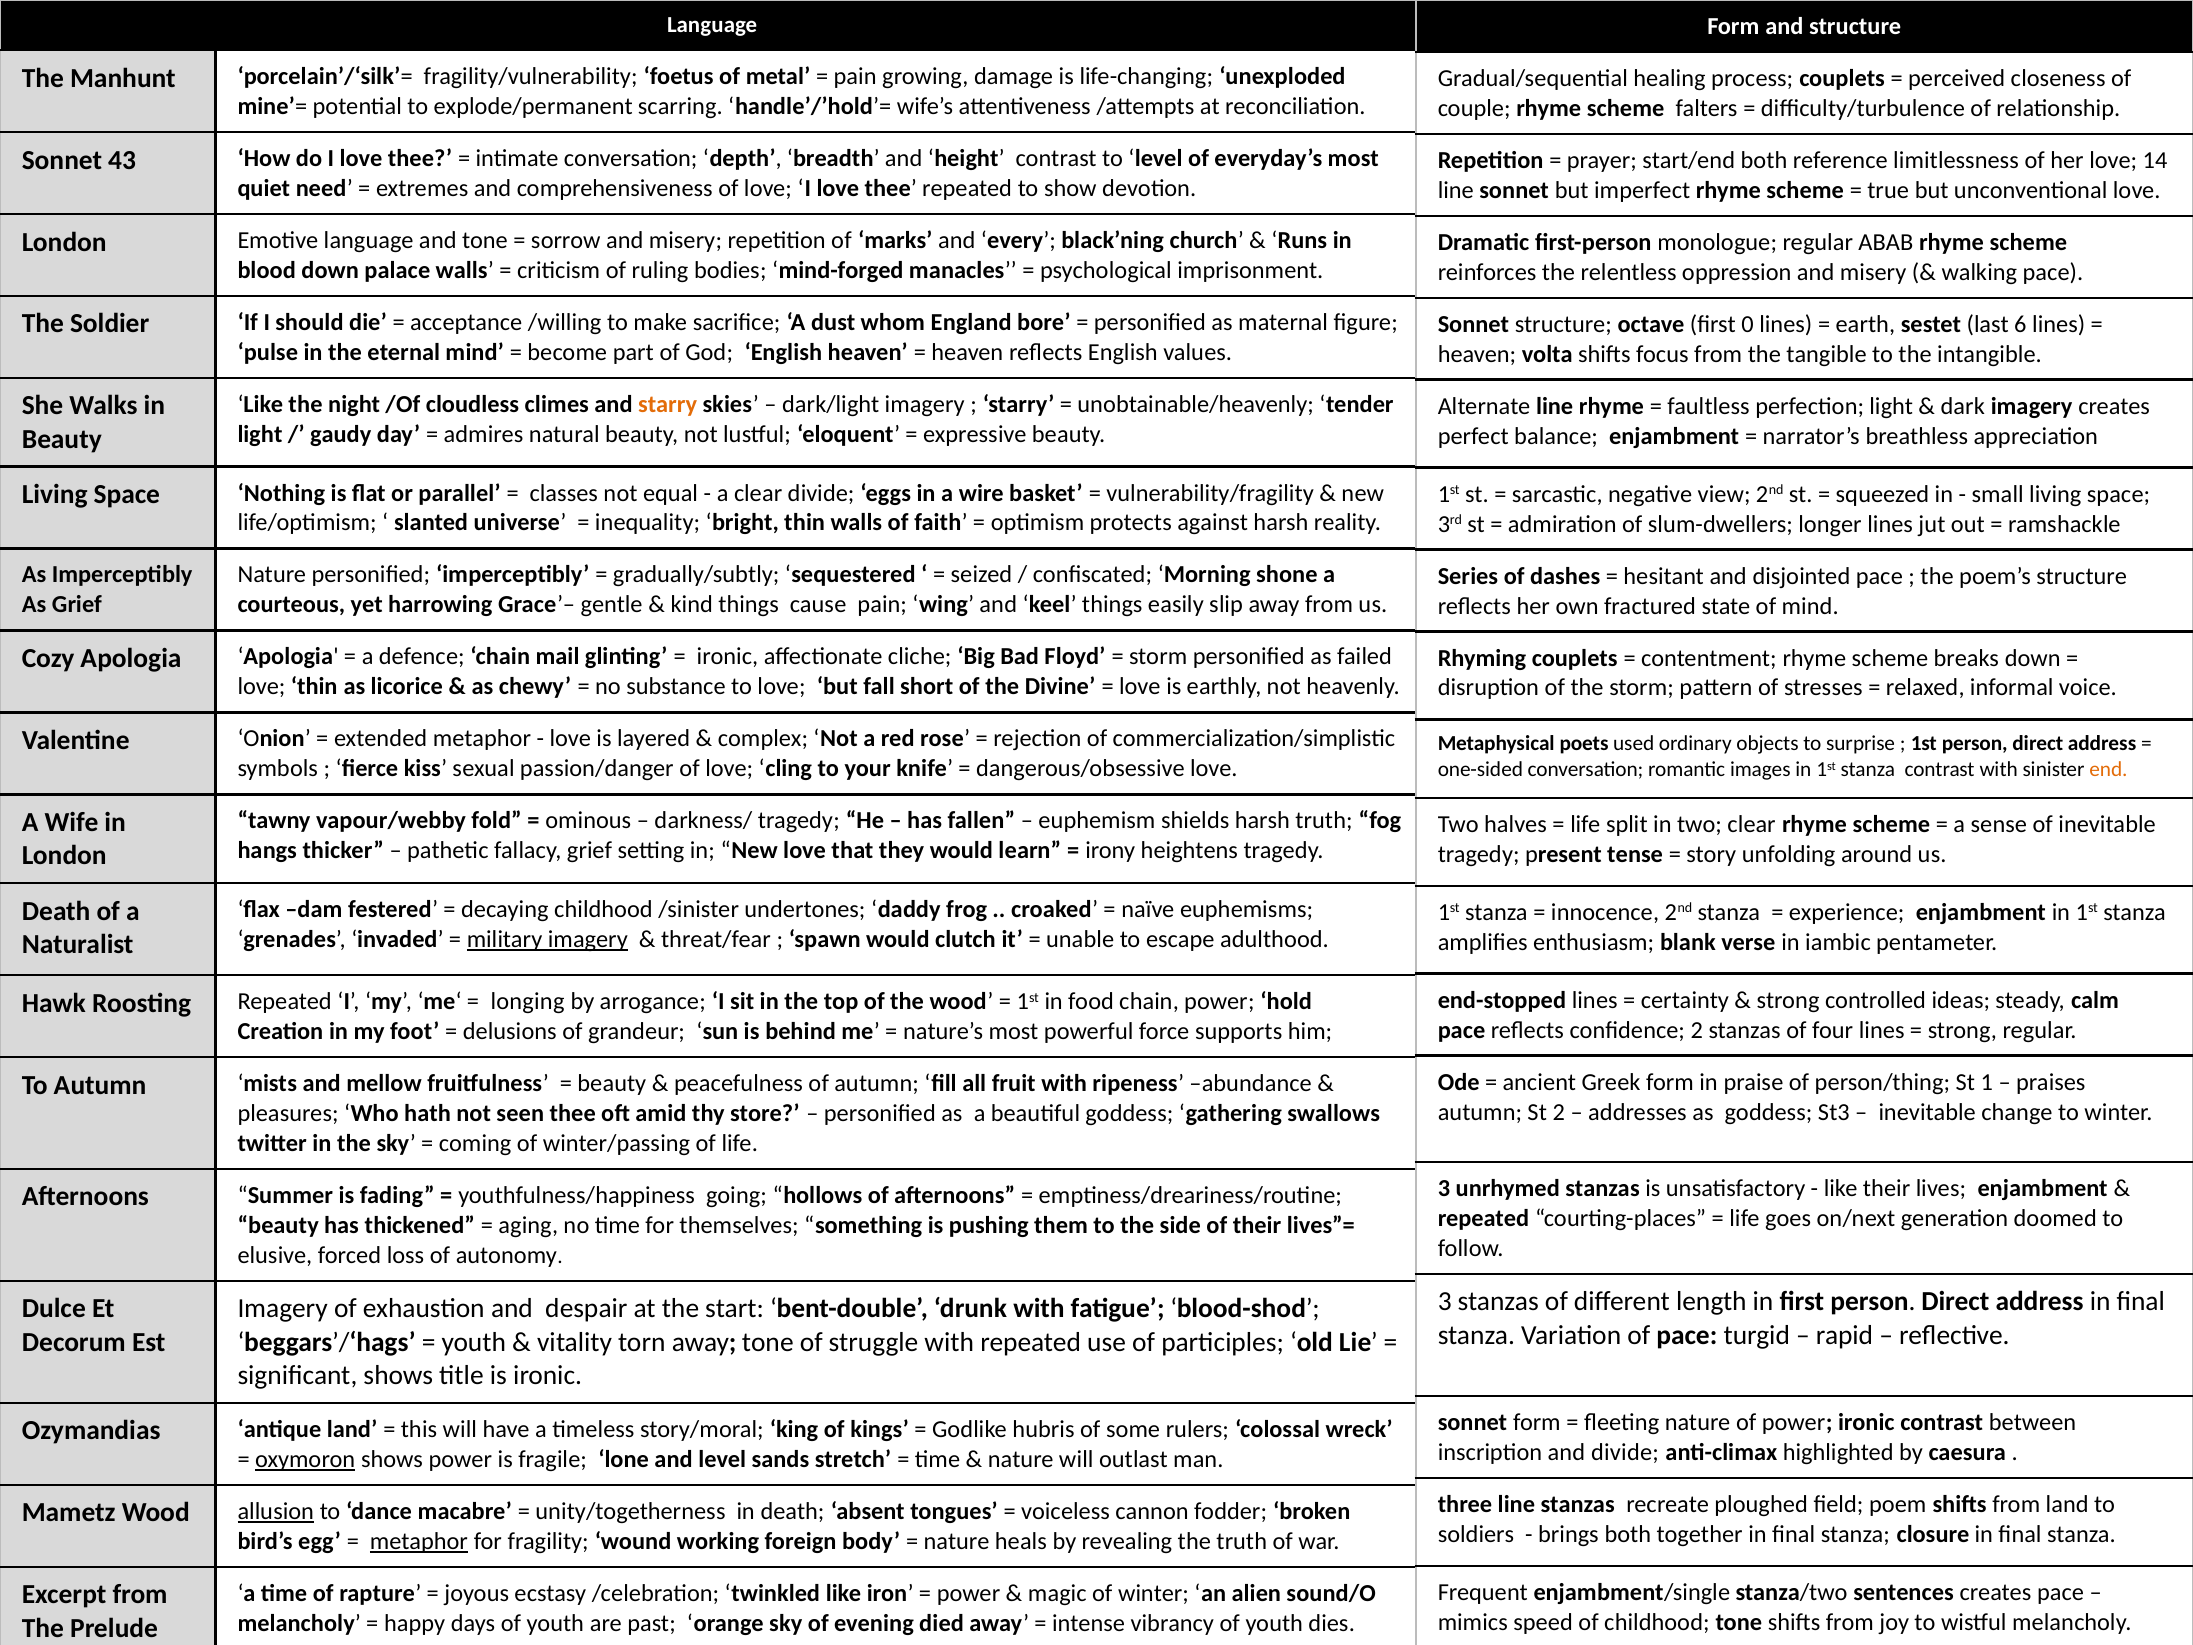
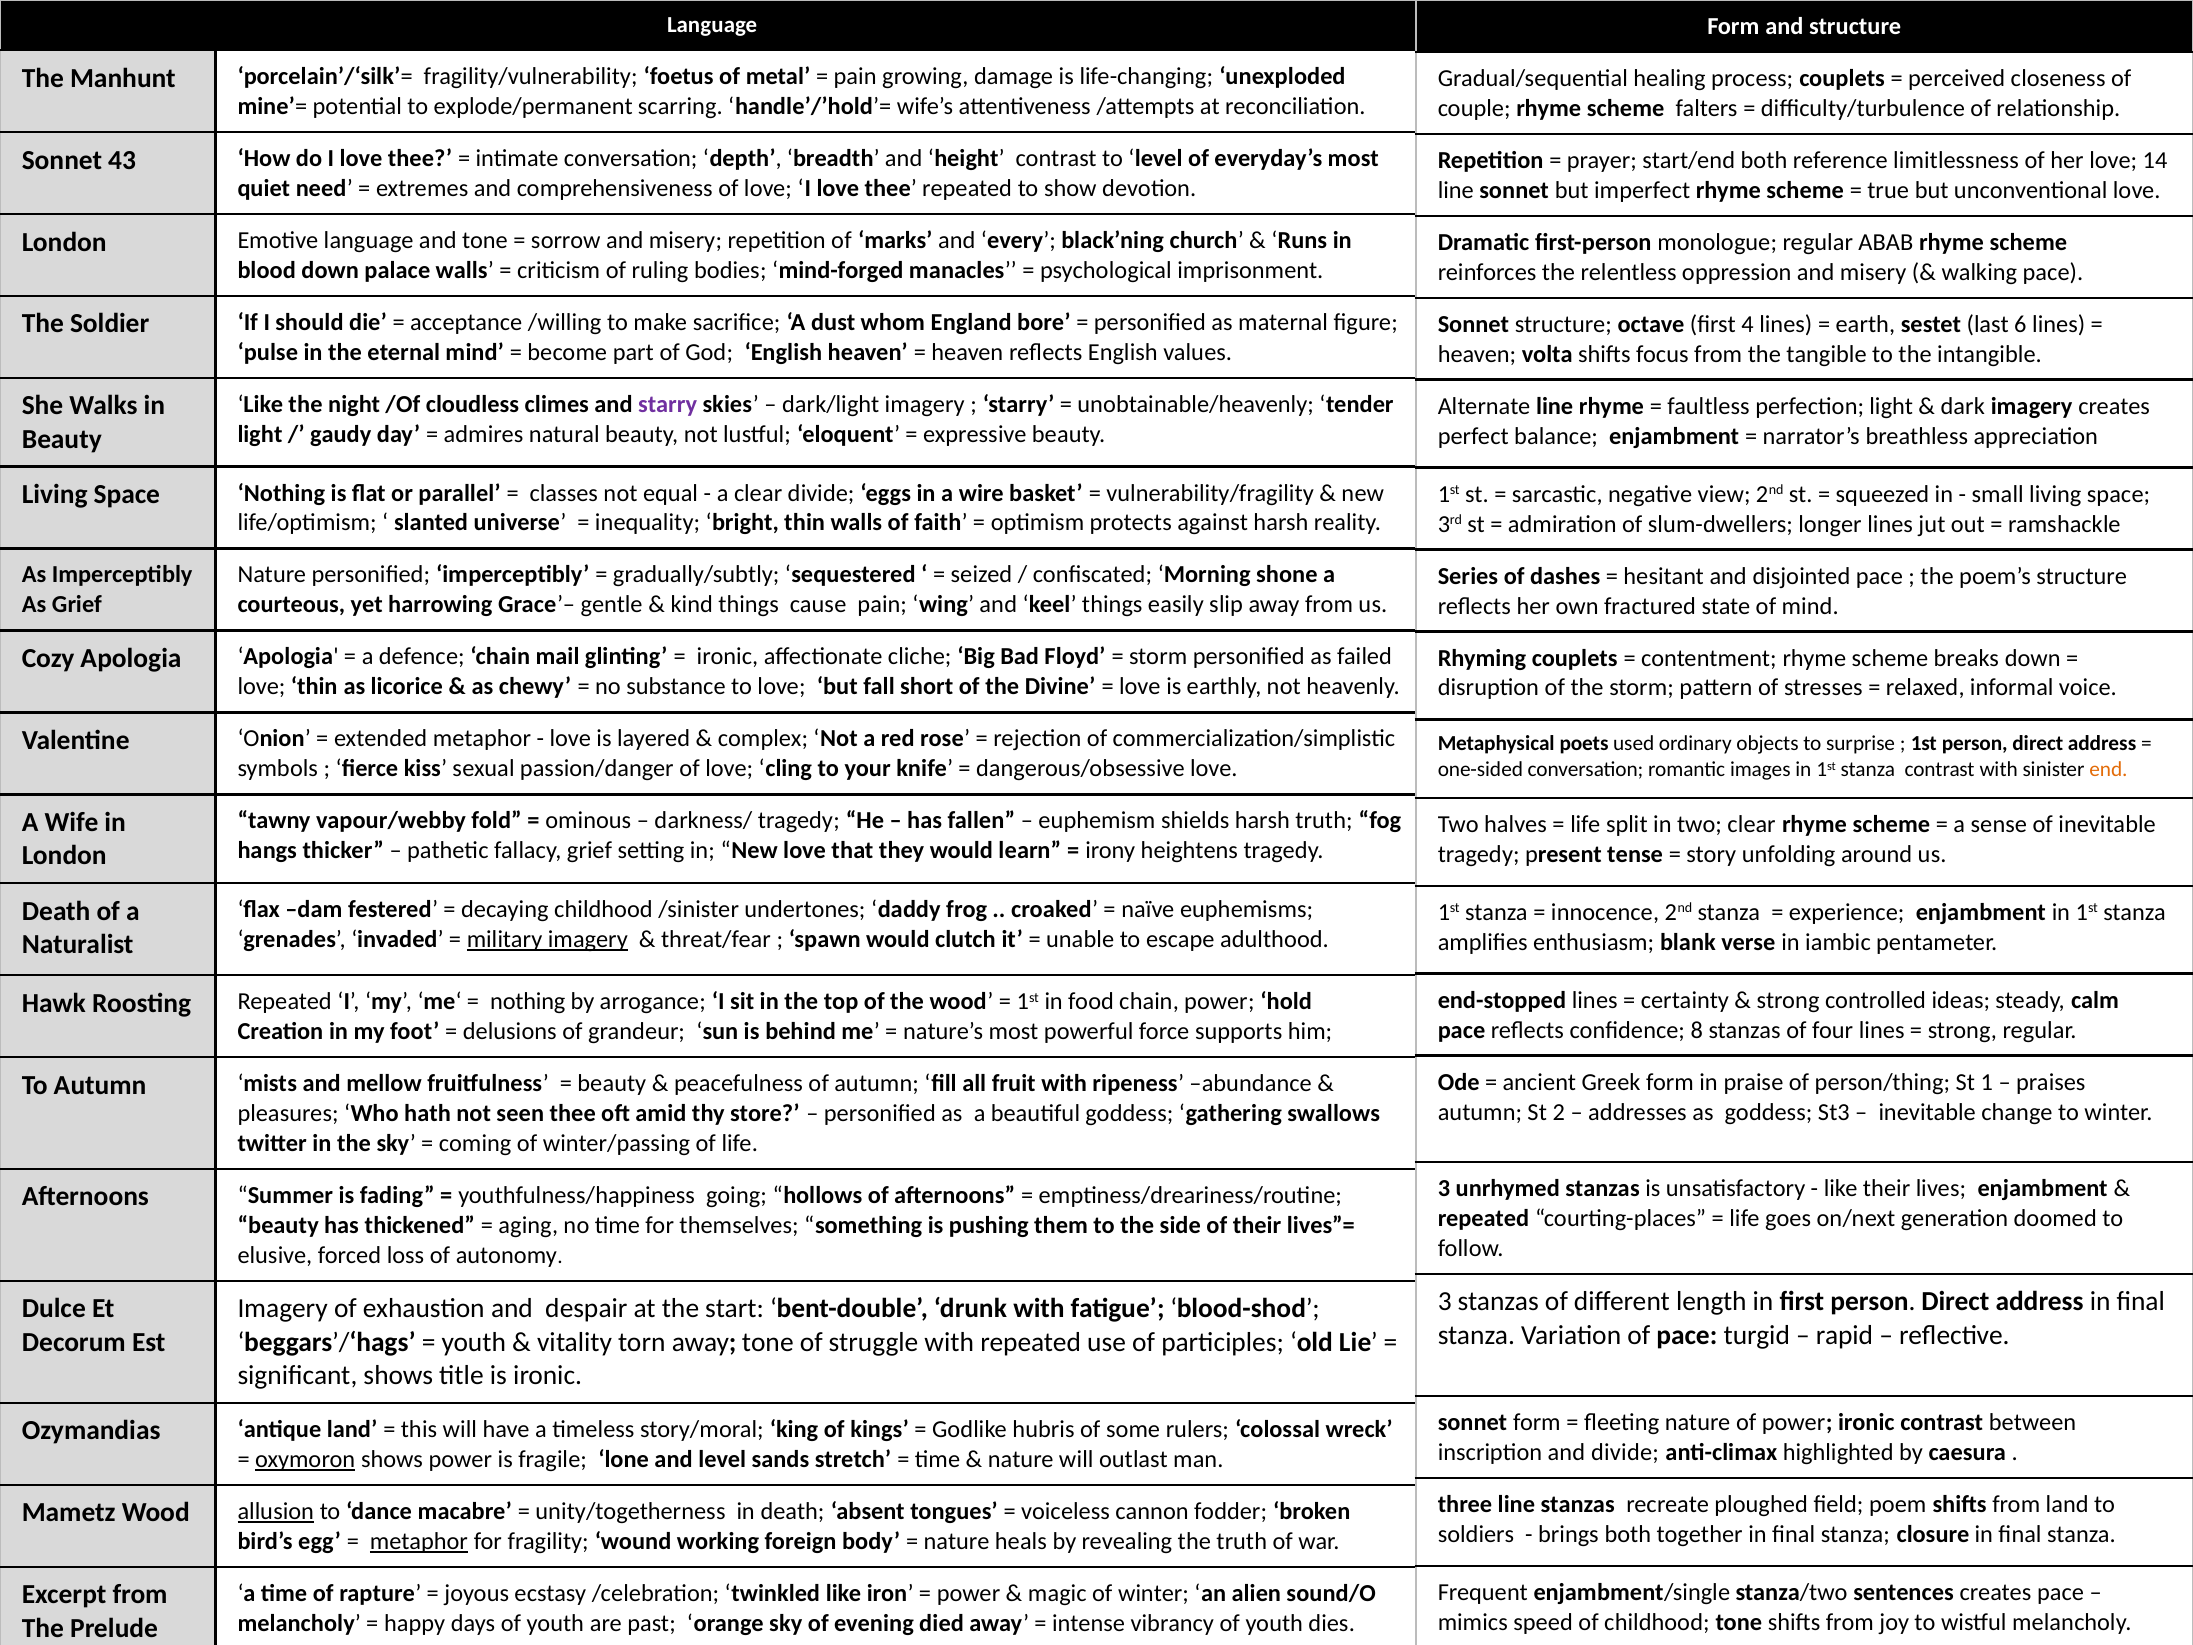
0: 0 -> 4 (1748, 324)
starry colour: orange -> purple (668, 404)
longing: longing -> nothing (528, 1001)
confidence 2: 2 -> 8 (1697, 1030)
